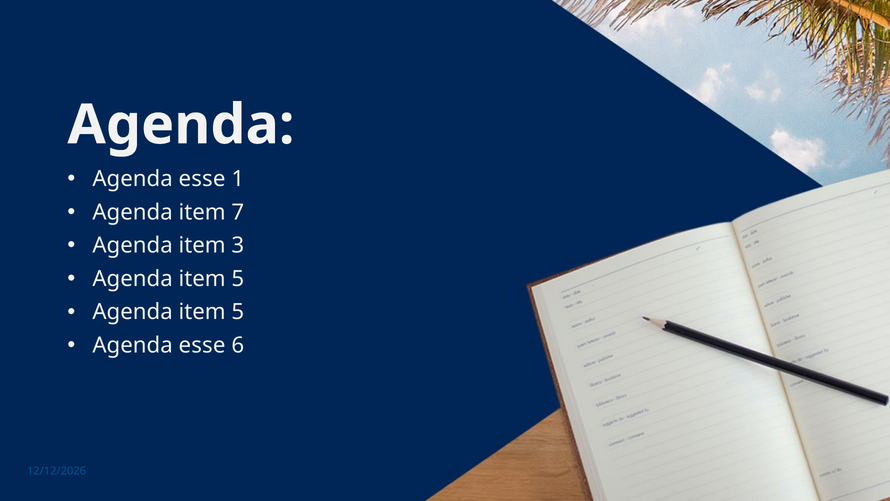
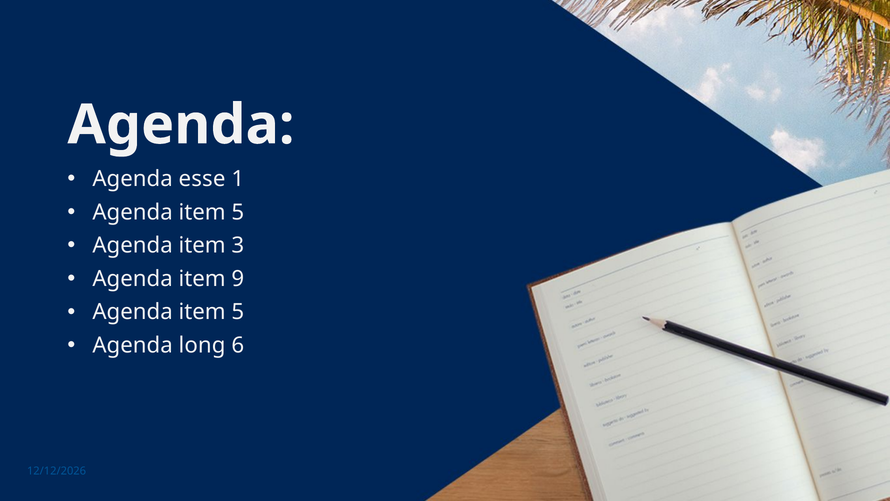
7: 7 -> 5 (238, 212)
5: 5 -> 9 (238, 279)
esse: esse -> long (202, 345)
